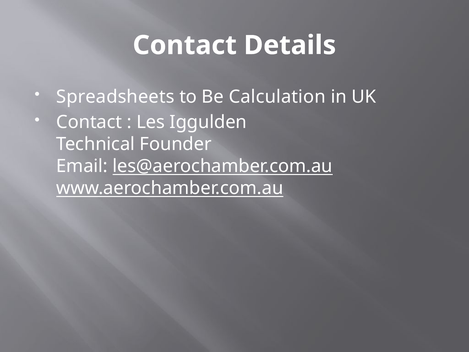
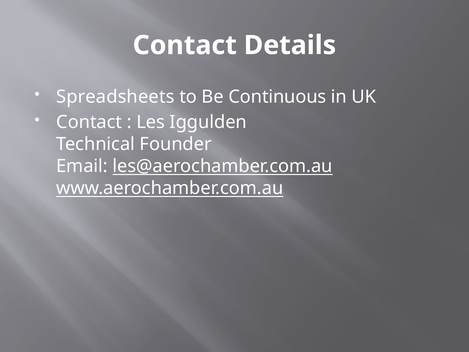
Calculation: Calculation -> Continuous (277, 97)
